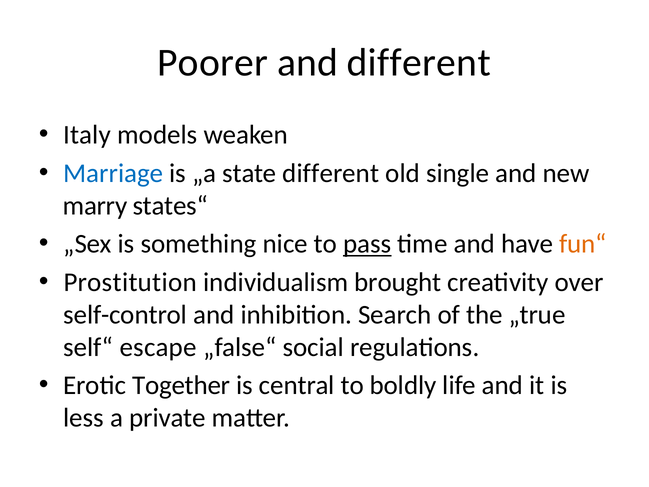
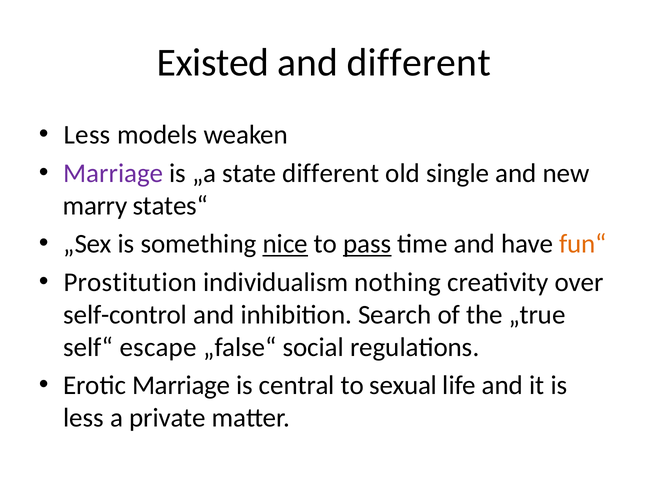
Poorer: Poorer -> Existed (213, 63)
Italy: Italy -> Less (87, 135)
Marriage colour: blue -> purple (113, 173)
nice underline: none -> present (285, 244)
brought: brought -> nothing (398, 282)
Erotic Together: Together -> Marriage (181, 385)
boldly: boldly -> sexual (403, 385)
